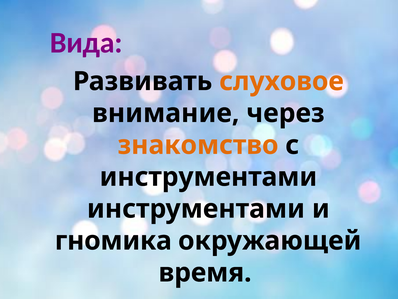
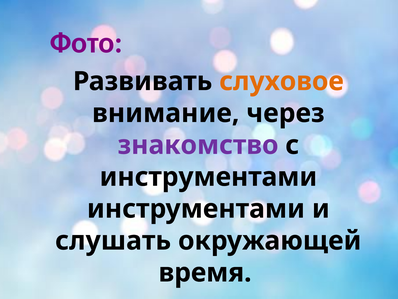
Вида: Вида -> Фото (86, 43)
знакомство colour: orange -> purple (198, 145)
гномика: гномика -> слушать (113, 240)
